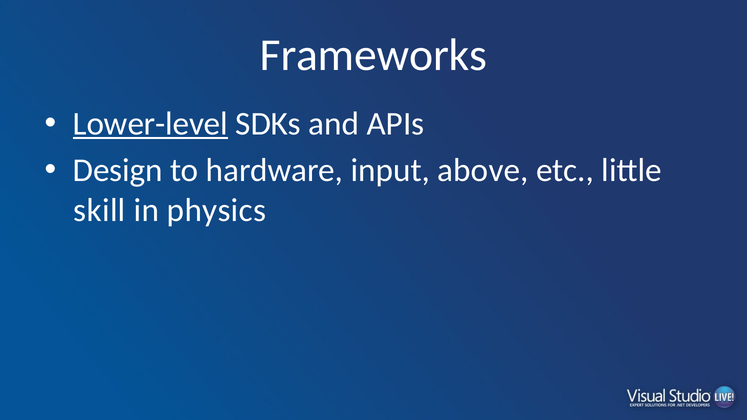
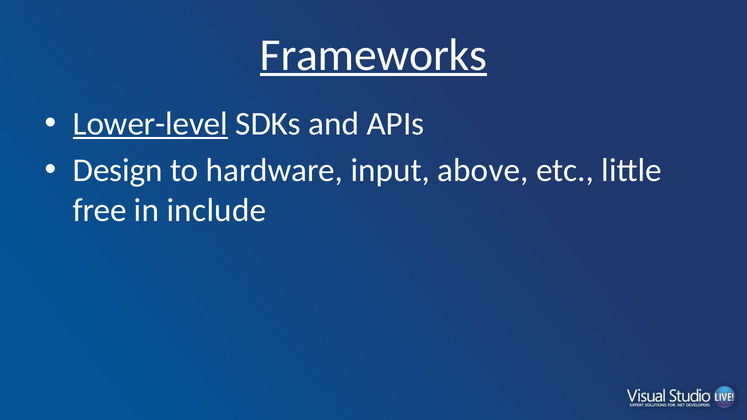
Frameworks underline: none -> present (373, 55)
skill: skill -> free (100, 210)
physics: physics -> include (216, 210)
